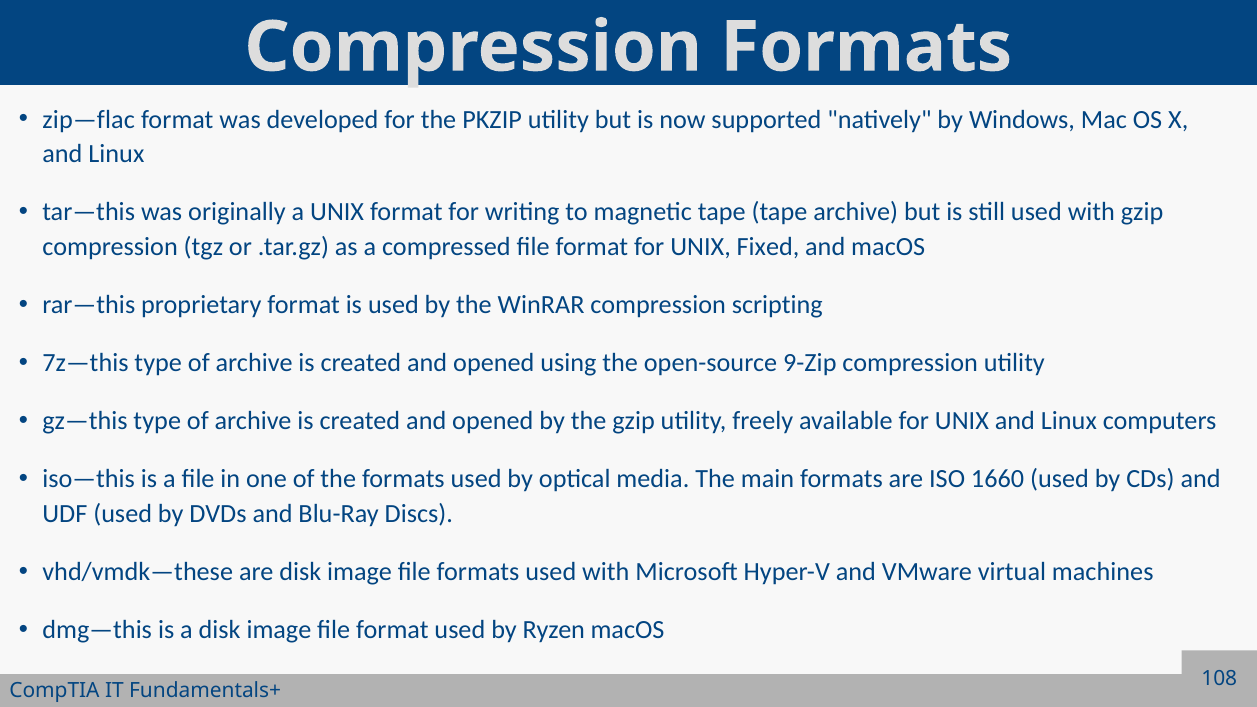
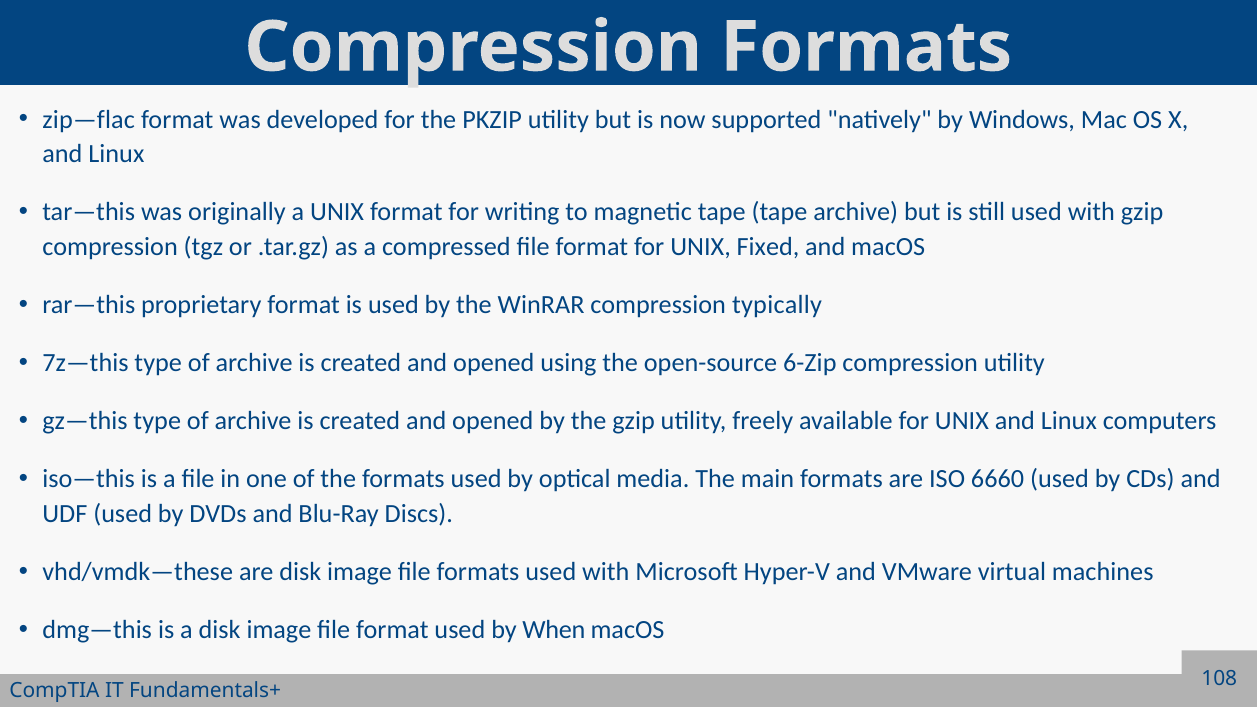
scripting: scripting -> typically (777, 305)
9-Zip: 9-Zip -> 6-Zip (810, 363)
1660: 1660 -> 6660 (998, 479)
Ryzen: Ryzen -> When (554, 630)
